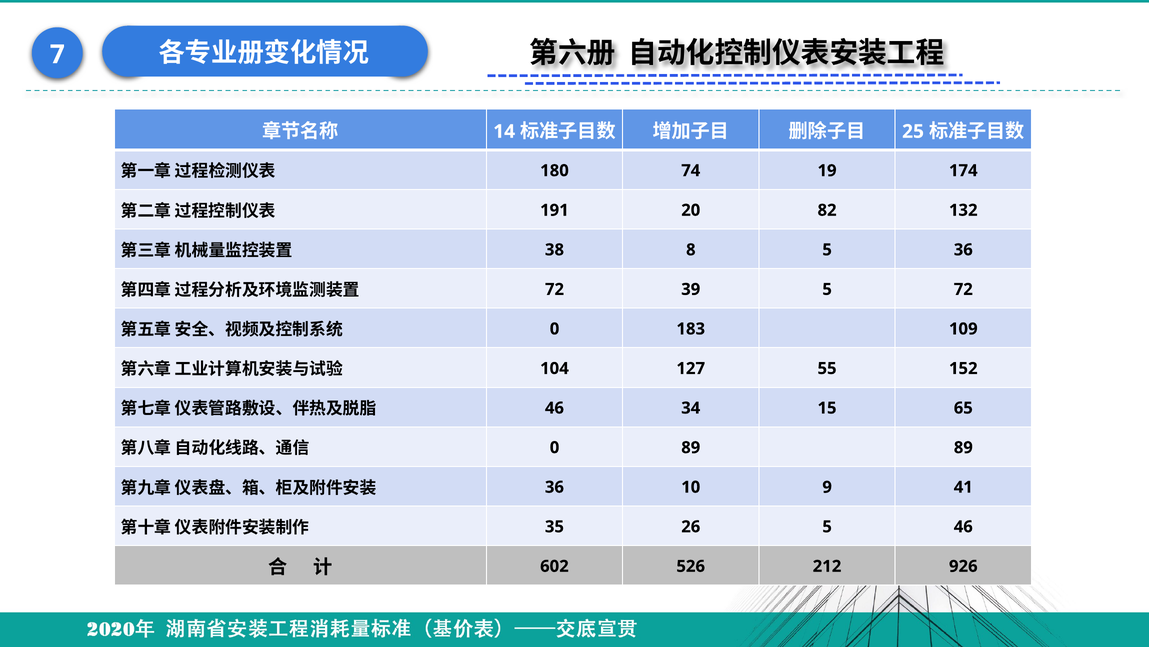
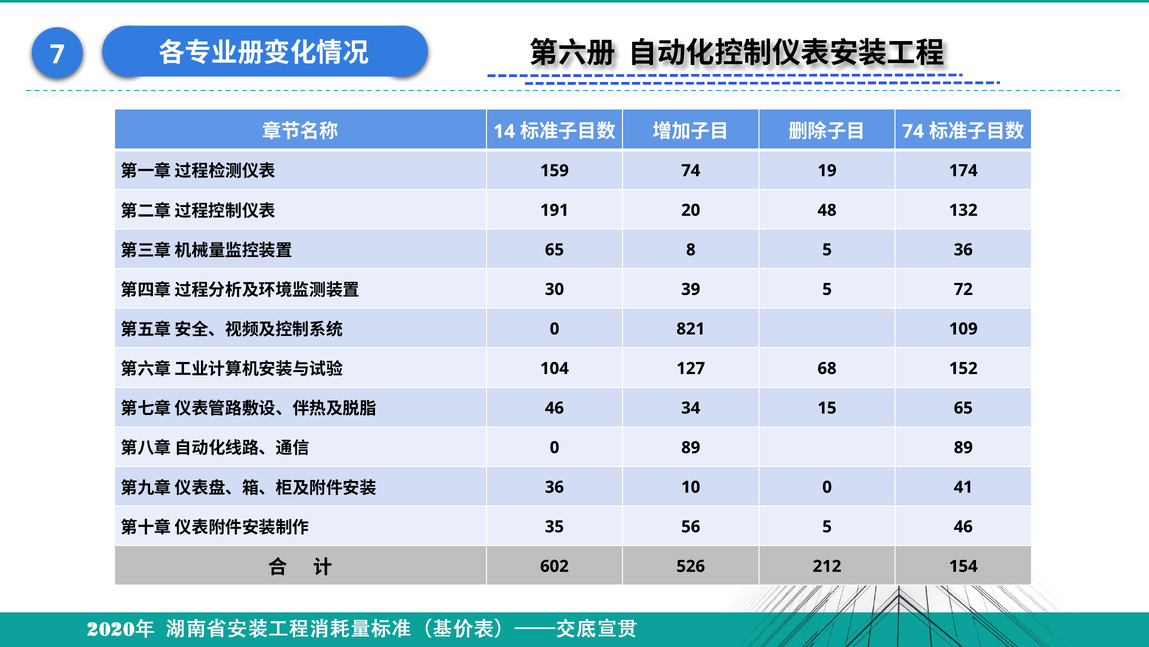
25: 25 -> 74 (913, 131)
180: 180 -> 159 (554, 170)
82: 82 -> 48 (827, 210)
38: 38 -> 65 (554, 250)
72: 72 -> 30 (554, 289)
183: 183 -> 821 (691, 329)
55: 55 -> 68 (827, 368)
10 9: 9 -> 0 (827, 487)
26: 26 -> 56 (691, 526)
926: 926 -> 154 (963, 566)
